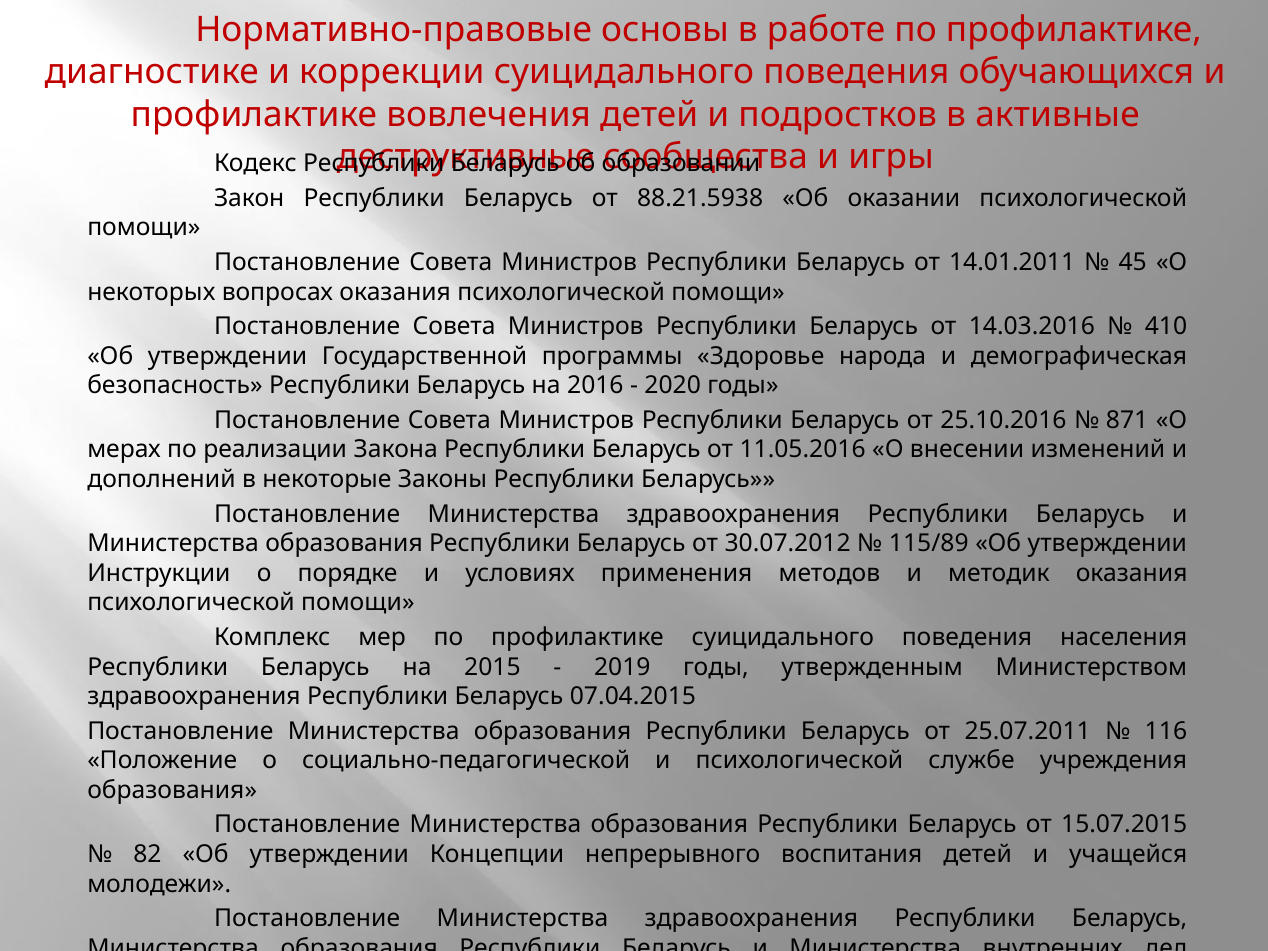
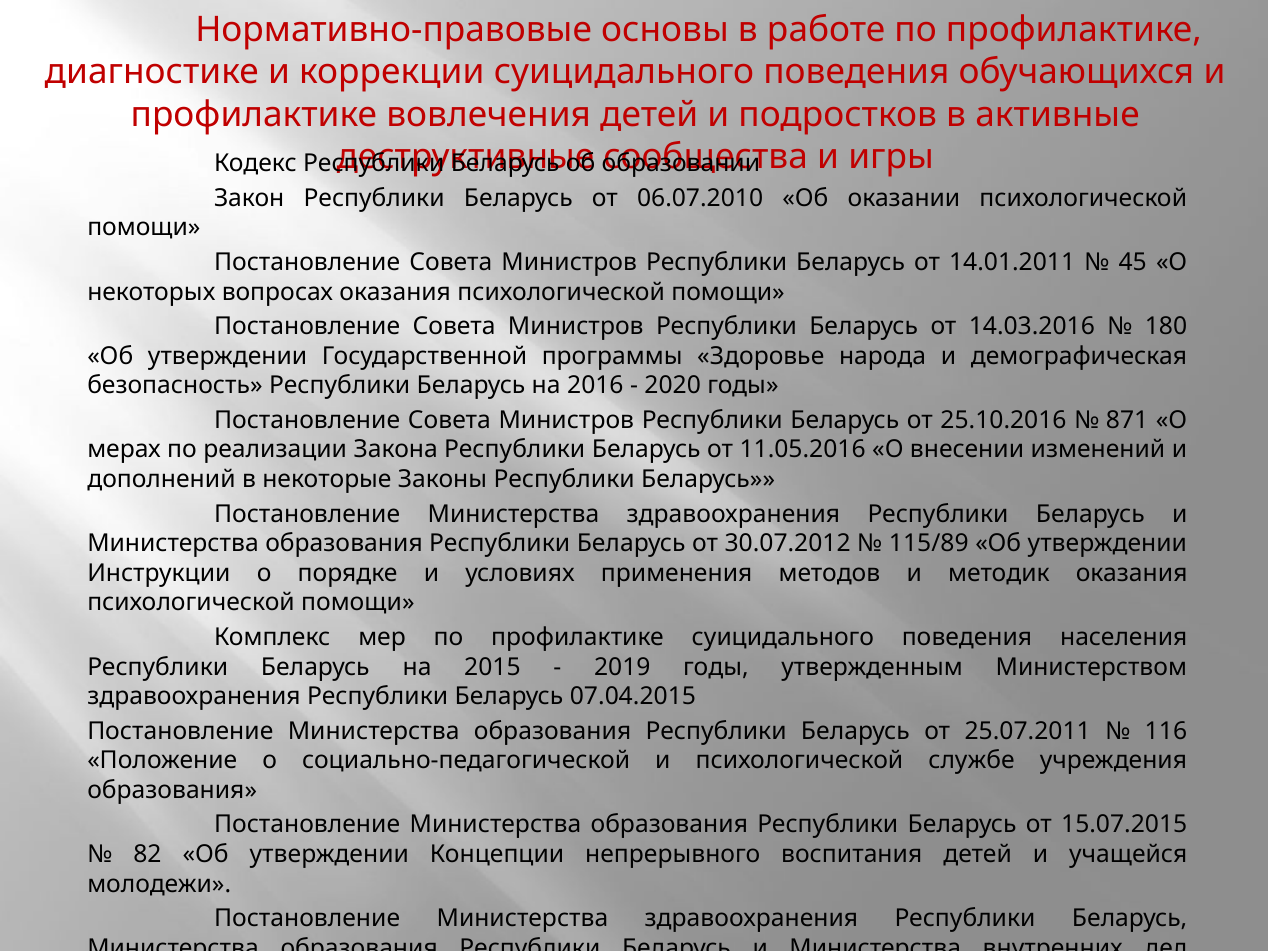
88.21.5938: 88.21.5938 -> 06.07.2010 (700, 198)
410: 410 -> 180 (1166, 326)
